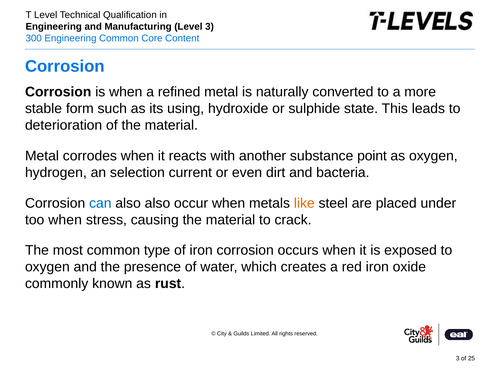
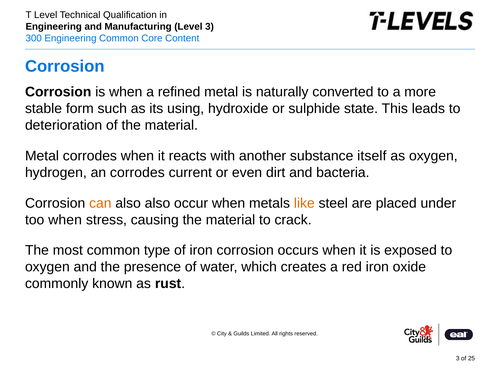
point: point -> itself (372, 156)
an selection: selection -> corrodes (137, 173)
can colour: blue -> orange (100, 203)
